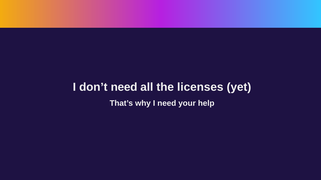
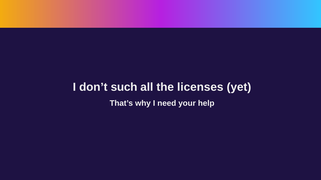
don’t need: need -> such (124, 87)
